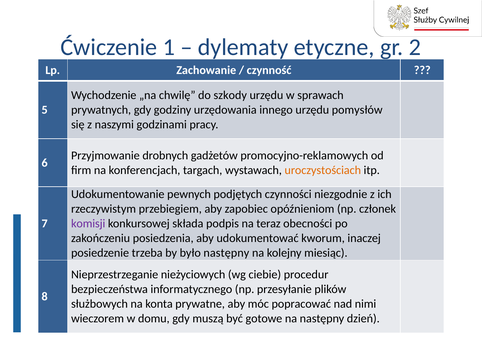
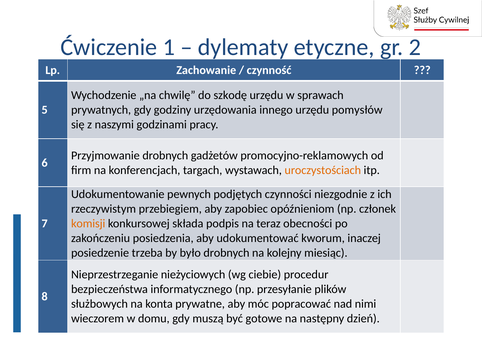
szkody: szkody -> szkodę (230, 95)
komisji colour: purple -> orange (88, 224)
było następny: następny -> drobnych (226, 253)
